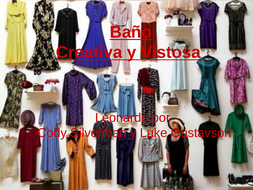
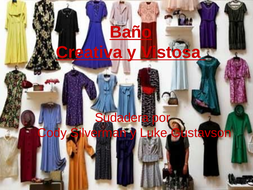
Leonardo: Leonardo -> Sudadera (122, 118)
